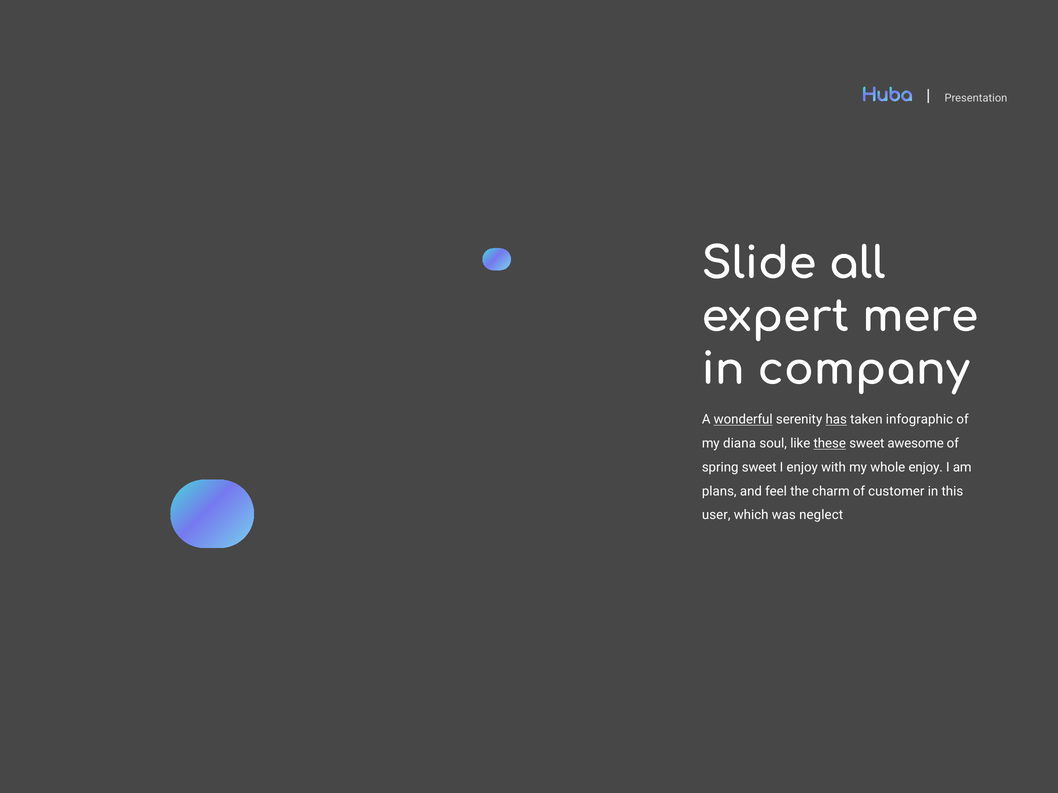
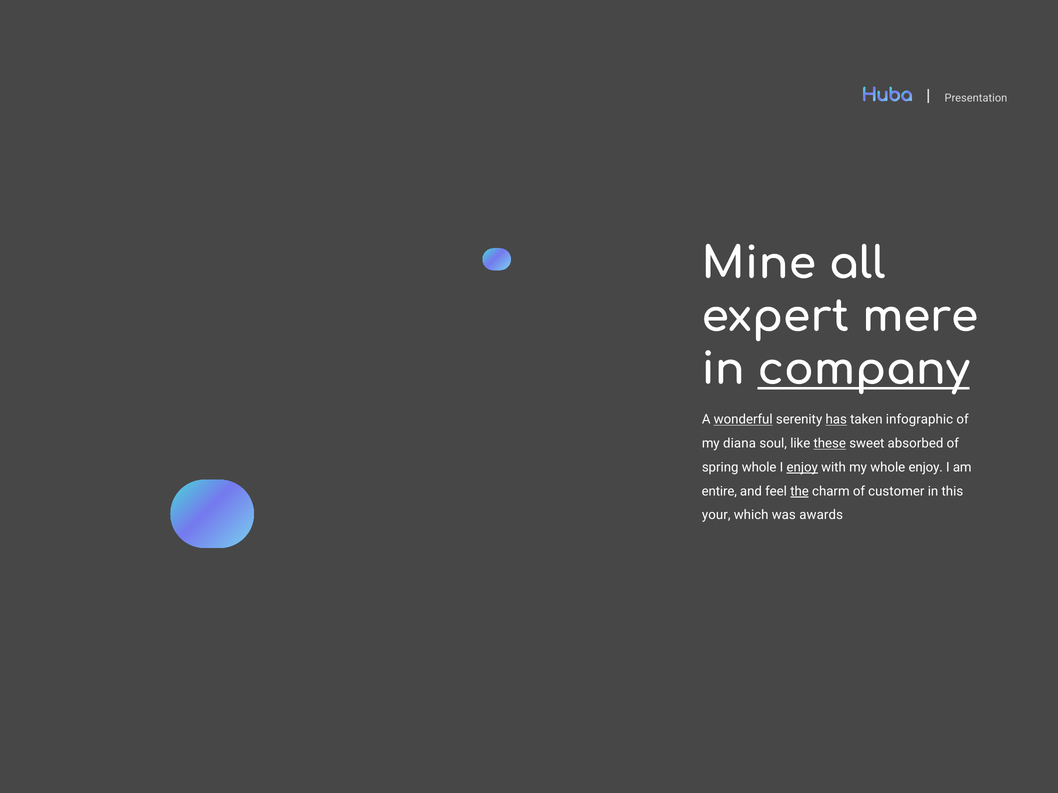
Slide: Slide -> Mine (759, 264)
company underline: none -> present (864, 370)
awesome: awesome -> absorbed (916, 444)
spring sweet: sweet -> whole (759, 468)
enjoy underline: none -> present (802, 468)
plans: plans -> entire (719, 491)
the underline: none -> present (800, 491)
user: user -> your (716, 515)
neglect: neglect -> awards (821, 515)
